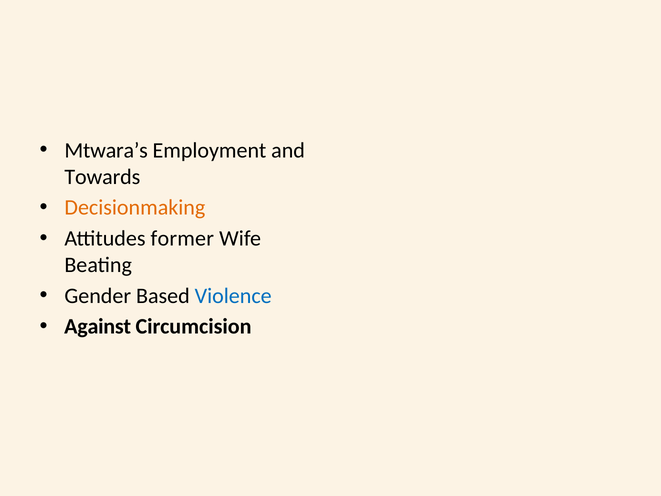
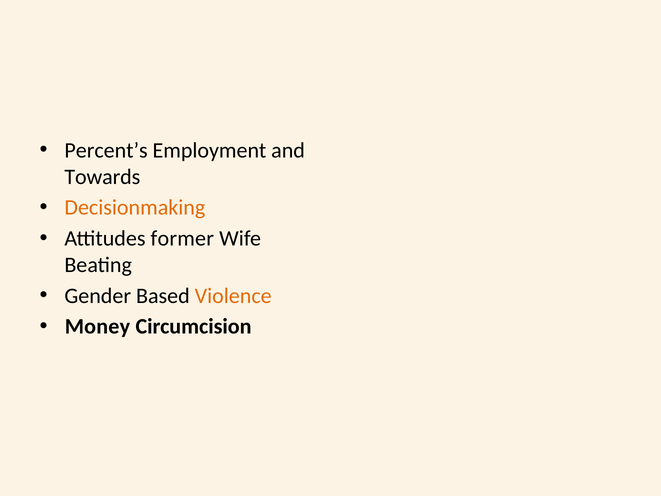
Mtwara’s: Mtwara’s -> Percent’s (106, 150)
Violence colour: blue -> orange (233, 296)
Against: Against -> Money (97, 327)
